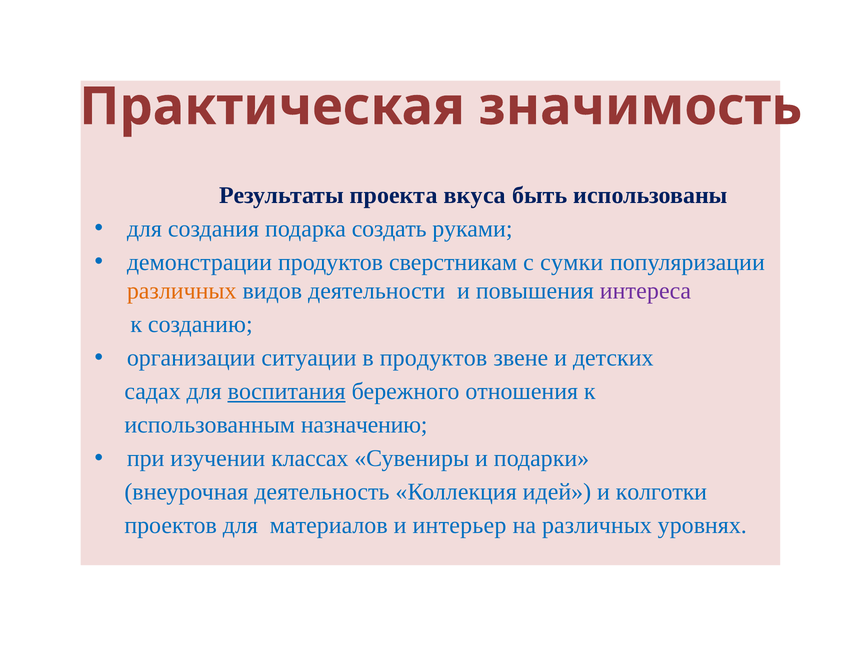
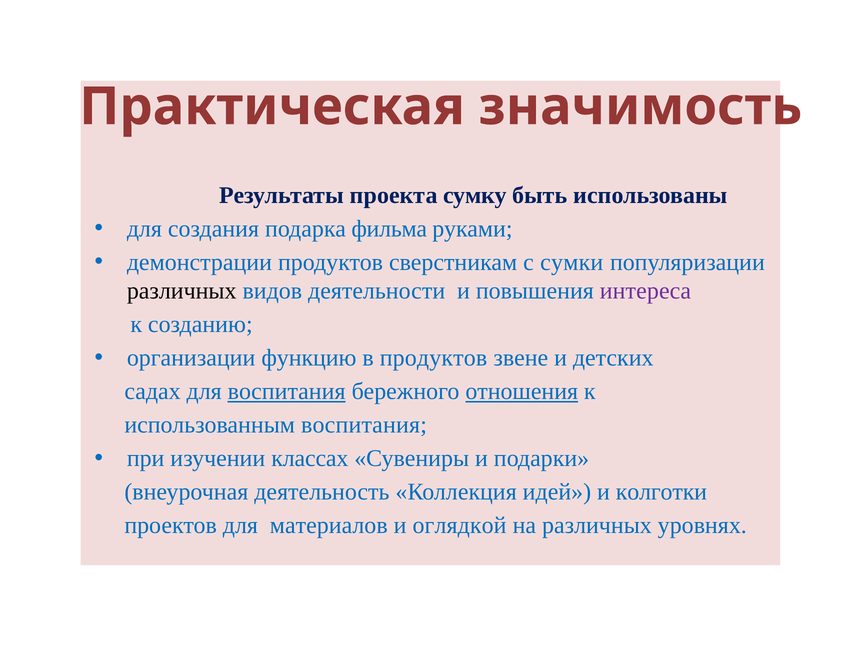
вкуса: вкуса -> сумку (475, 195)
создать: создать -> фильма (389, 229)
различных colour: orange -> black (182, 291)
ситуации: ситуации -> функцию (309, 358)
отношения underline: none -> present (522, 391)
использованным назначению: назначению -> воспитания (364, 425)
интерьер: интерьер -> оглядкой (460, 525)
